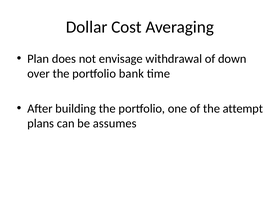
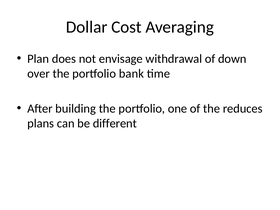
attempt: attempt -> reduces (243, 109)
assumes: assumes -> different (115, 123)
